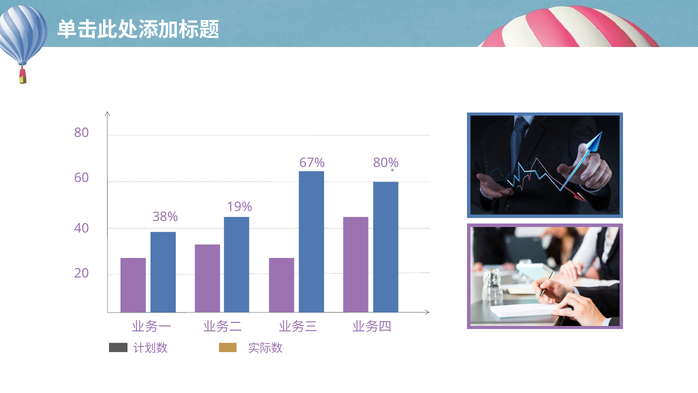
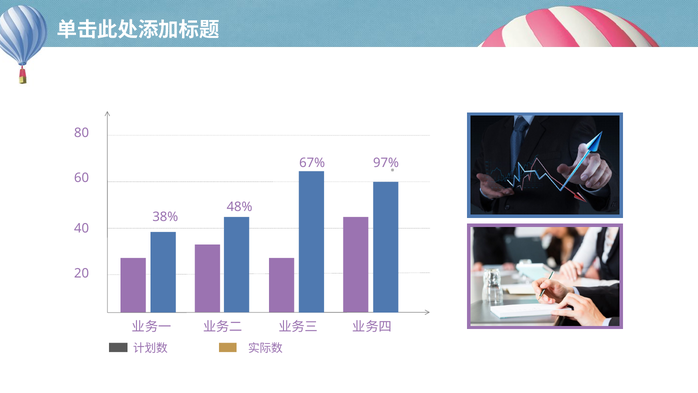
80%: 80% -> 97% (386, 163)
19%: 19% -> 48% (240, 207)
